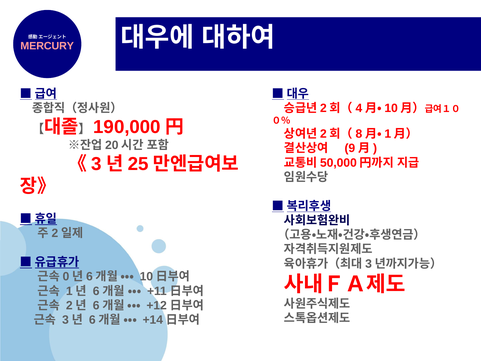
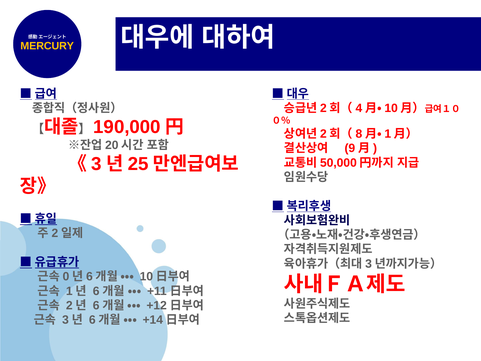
MERCURY colour: pink -> yellow (47, 46)
